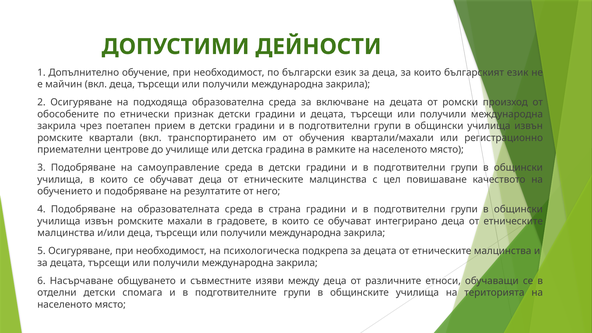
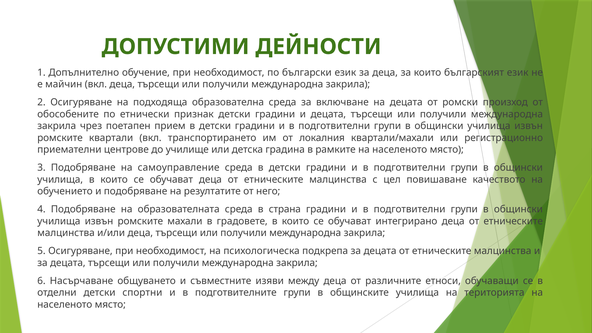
обучения: обучения -> локалния (322, 138)
спомага: спомага -> спортни (142, 293)
